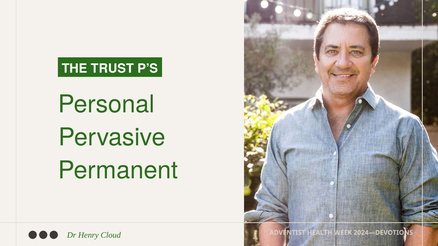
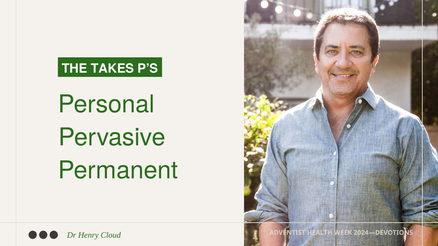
TRUST: TRUST -> TAKES (112, 69)
